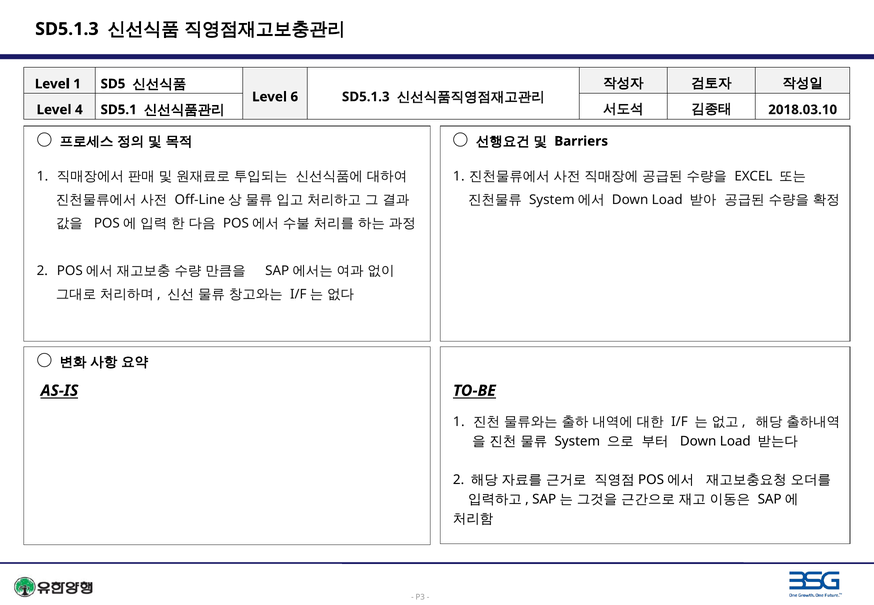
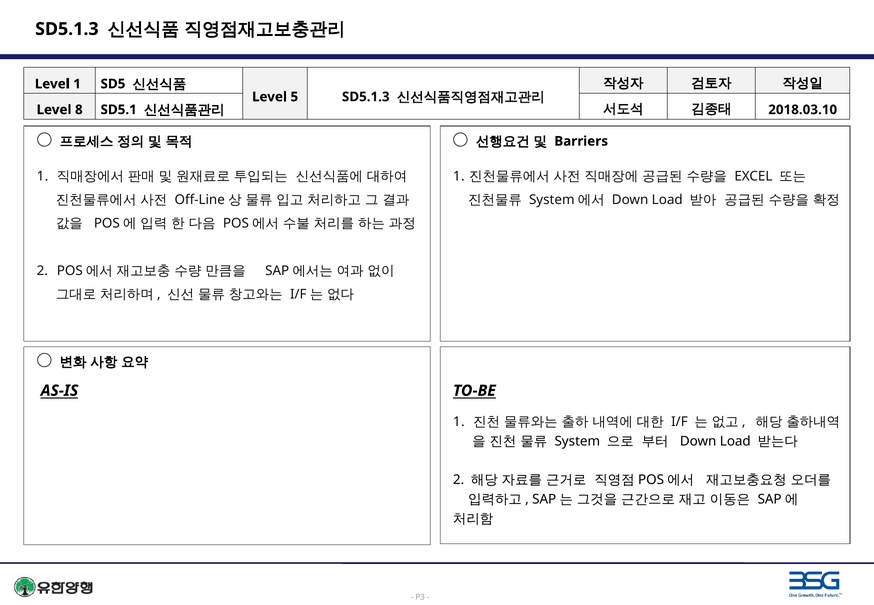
6: 6 -> 5 (294, 97)
4: 4 -> 8 (79, 110)
